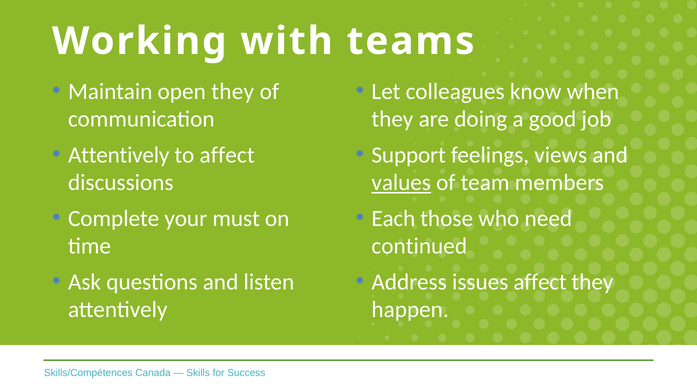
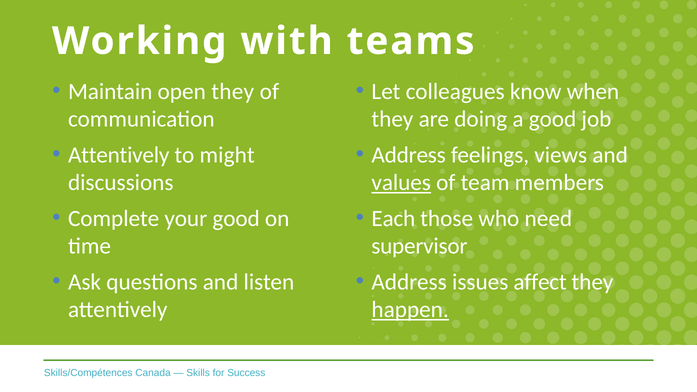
to affect: affect -> might (227, 155)
Support: Support -> Address (409, 155)
your must: must -> good (236, 218)
continued: continued -> supervisor (419, 246)
happen underline: none -> present (410, 310)
